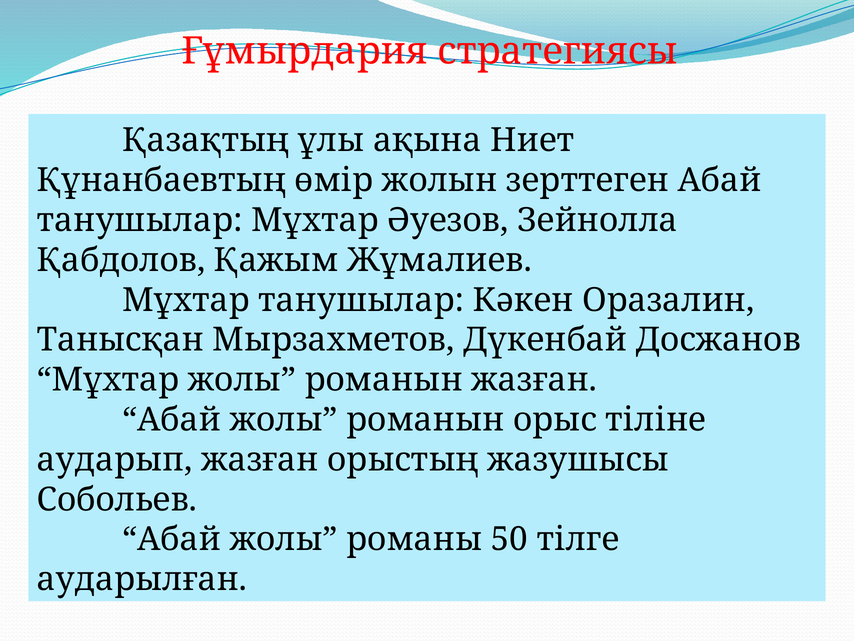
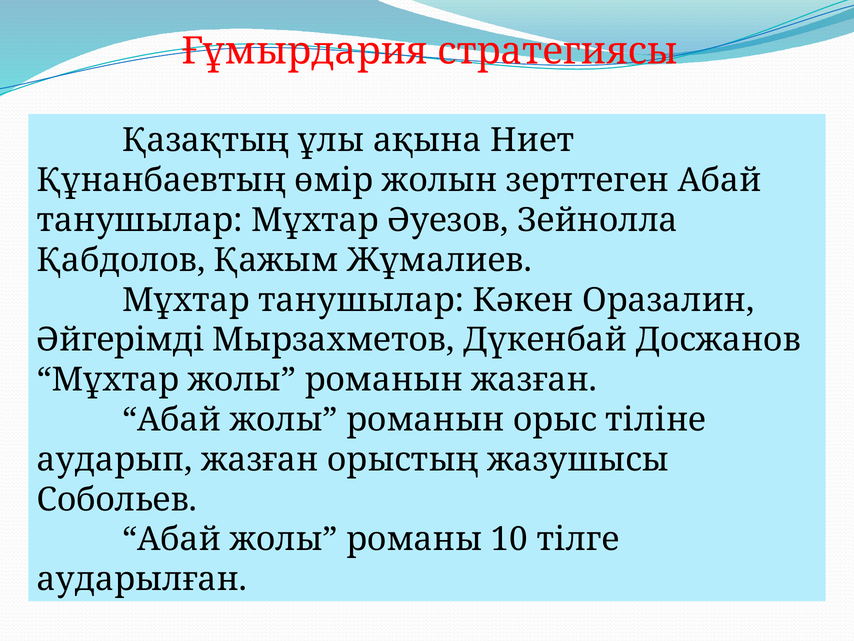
Танысқан: Танысқан -> Әйгерімді (120, 340)
50: 50 -> 10 (509, 539)
